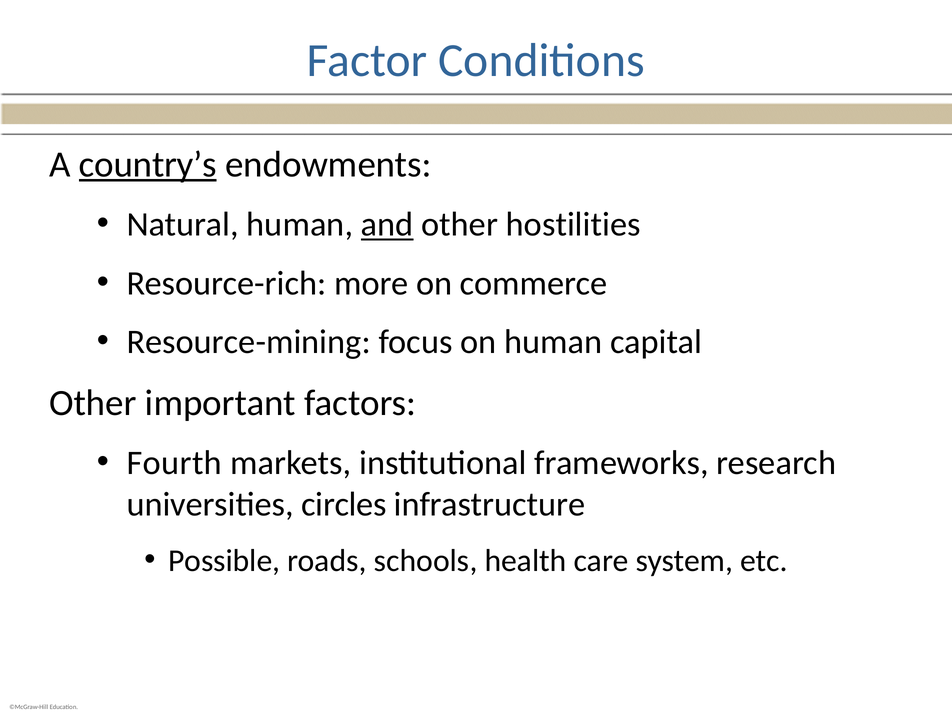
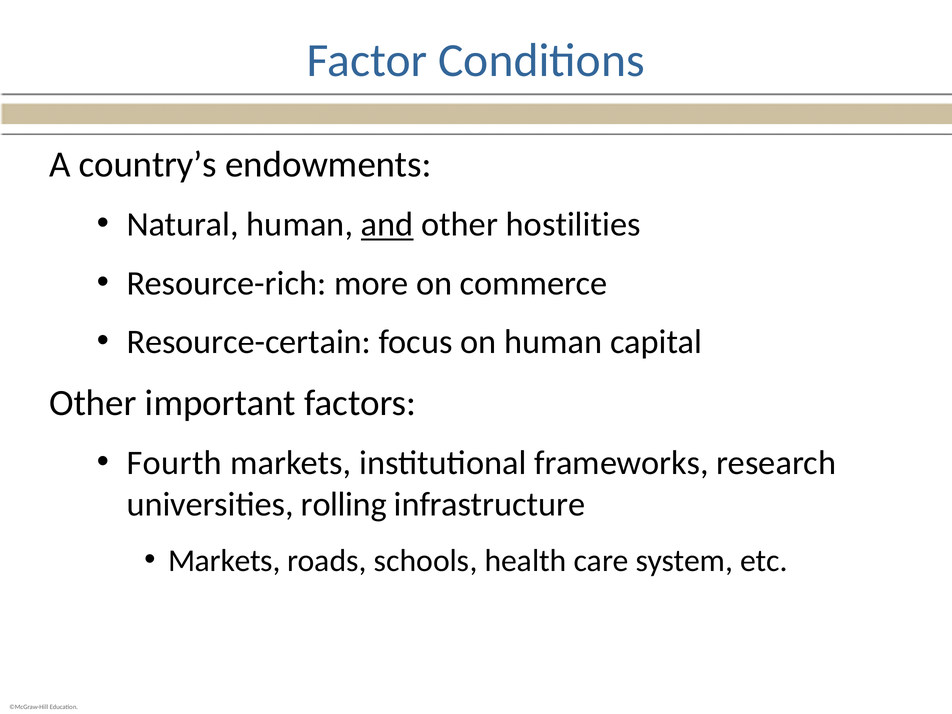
country’s underline: present -> none (148, 164)
Resource-mining: Resource-mining -> Resource-certain (249, 342)
circles: circles -> rolling (344, 504)
Possible: Possible -> Markets (224, 561)
